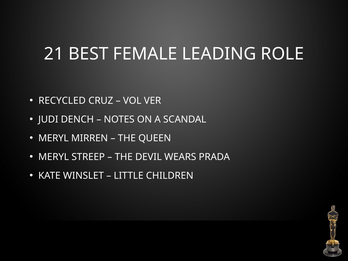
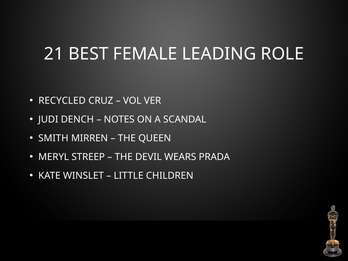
MERYL: MERYL -> SMITH (53, 138)
